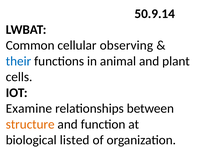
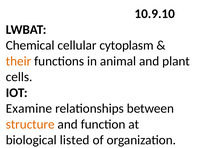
50.9.14: 50.9.14 -> 10.9.10 (155, 14)
Common: Common -> Chemical (30, 45)
observing: observing -> cytoplasm (127, 45)
their colour: blue -> orange (19, 61)
